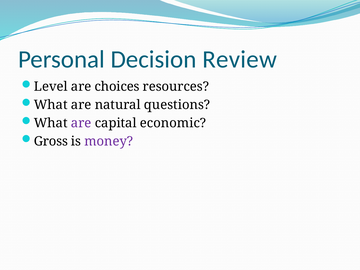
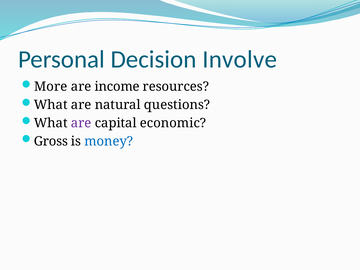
Review: Review -> Involve (240, 59)
Level: Level -> More (51, 87)
choices: choices -> income (117, 87)
money colour: purple -> blue (109, 141)
